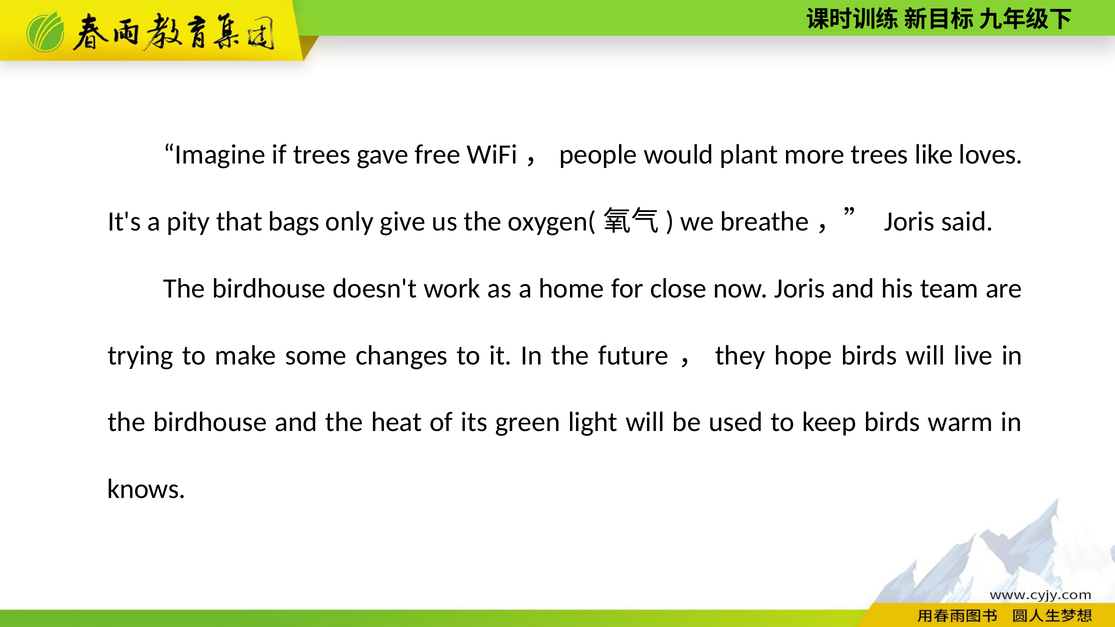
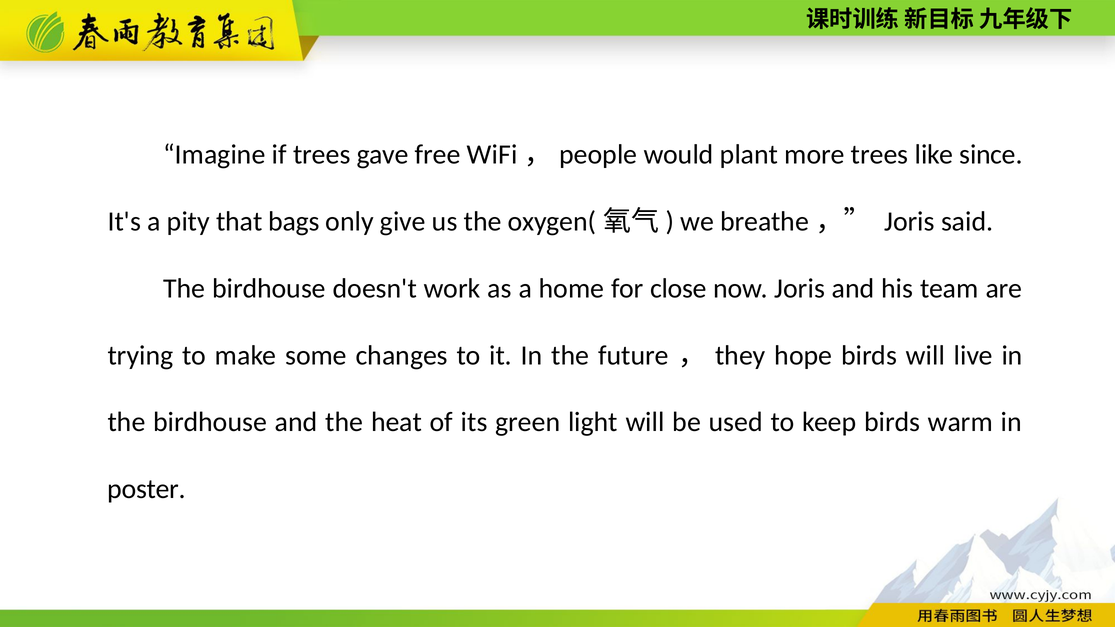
loves: loves -> since (991, 155)
knows: knows -> poster (146, 489)
